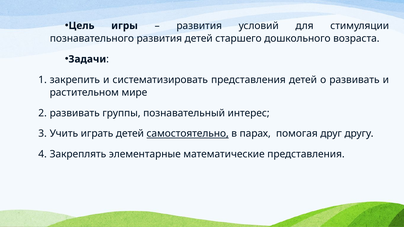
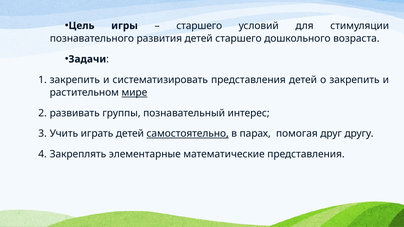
развития: развития -> старшего (199, 26)
о развивать: развивать -> закрепить (354, 80)
мире underline: none -> present (134, 93)
